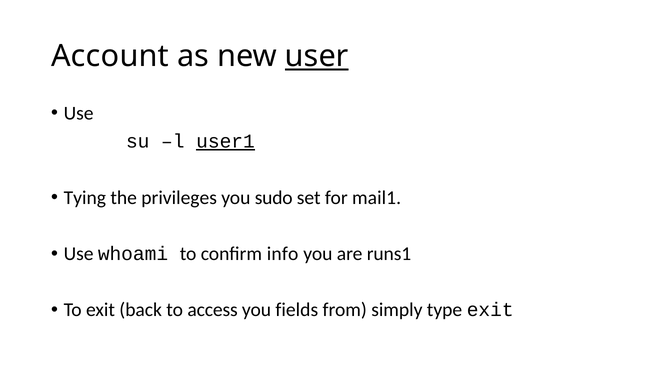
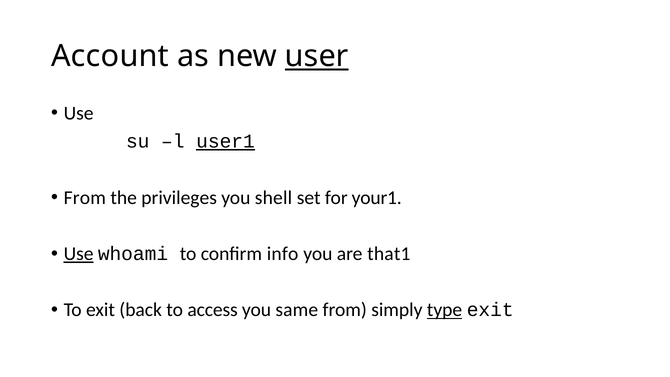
Tying: Tying -> From (85, 198)
sudo: sudo -> shell (273, 198)
mail1: mail1 -> your1 (377, 198)
Use underline: none -> present (79, 254)
runs1: runs1 -> that1 (389, 254)
fields: fields -> same (297, 310)
type underline: none -> present (445, 310)
